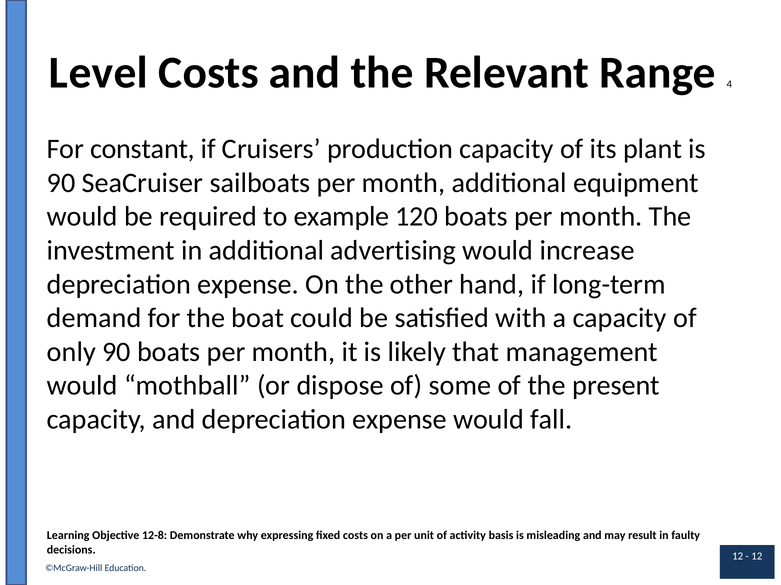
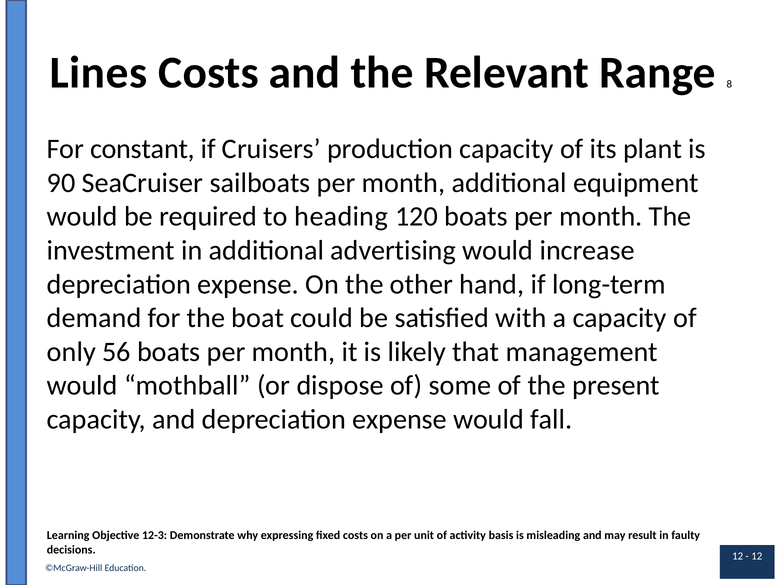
Level: Level -> Lines (98, 73)
4: 4 -> 8 (729, 84)
example: example -> heading (341, 217)
only 90: 90 -> 56 (116, 352)
12-8: 12-8 -> 12-3 (155, 536)
